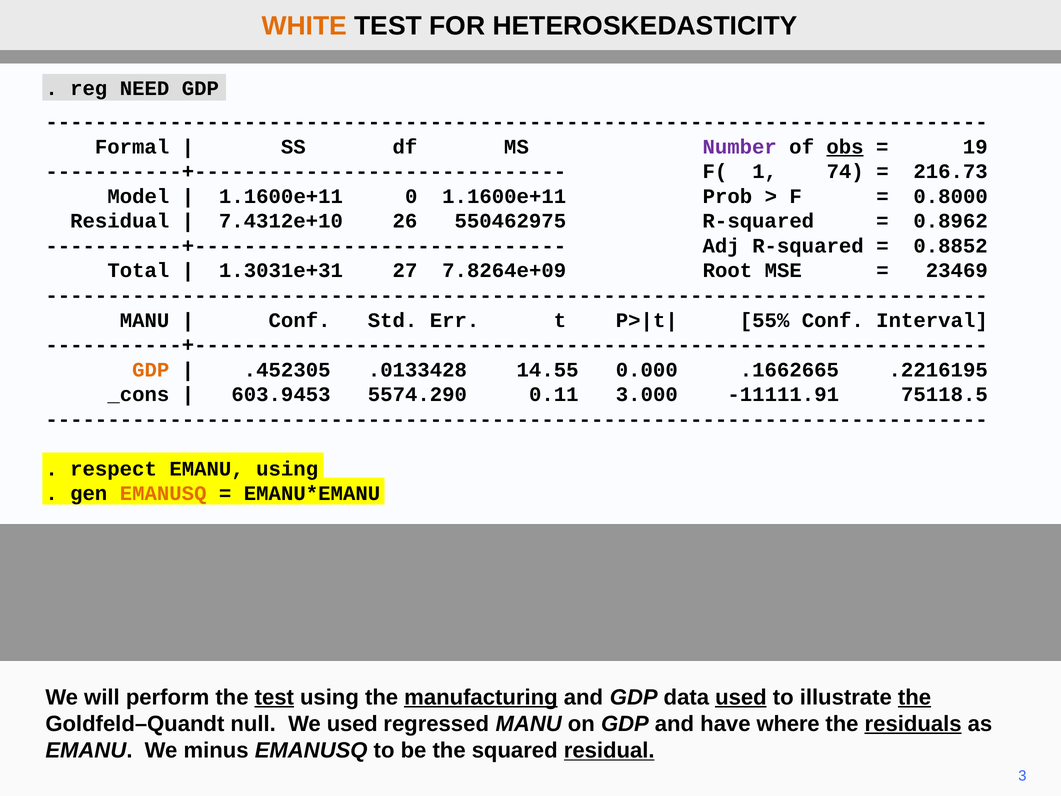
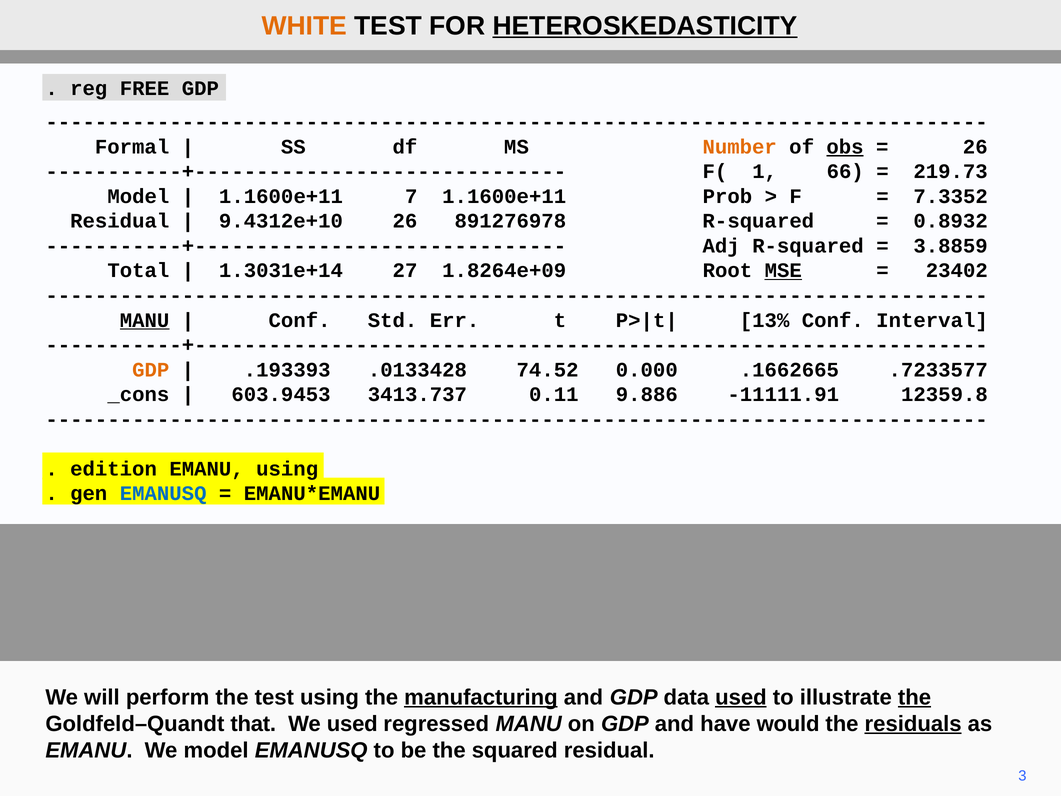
HETEROSKEDASTICITY underline: none -> present (645, 26)
NEED: NEED -> FREE (145, 88)
Number colour: purple -> orange (740, 147)
19: 19 -> 26 (975, 147)
74: 74 -> 66 (845, 172)
216.73: 216.73 -> 219.73 (951, 172)
0: 0 -> 7 (411, 196)
0.8000: 0.8000 -> 7.3352 (951, 196)
7.4312e+10: 7.4312e+10 -> 9.4312e+10 (281, 221)
550462975: 550462975 -> 891276978 (510, 221)
0.8962: 0.8962 -> 0.8932 (951, 221)
0.8852: 0.8852 -> 3.8859 (951, 246)
1.3031e+31: 1.3031e+31 -> 1.3031e+14 (281, 271)
7.8264e+09: 7.8264e+09 -> 1.8264e+09 (504, 271)
MSE underline: none -> present (783, 271)
23469: 23469 -> 23402 (957, 271)
MANU underline: none -> present (145, 320)
55%: 55% -> 13% (765, 320)
.452305: .452305 -> .193393 (287, 370)
14.55: 14.55 -> 74.52 (548, 370)
.2216195: .2216195 -> .7233577 (938, 370)
5574.290: 5574.290 -> 3413.737 (417, 394)
3.000: 3.000 -> 9.886 (647, 394)
75118.5: 75118.5 -> 12359.8 (944, 394)
respect: respect -> edition (114, 469)
EMANUSQ colour: orange -> blue (163, 494)
test underline: present -> none (274, 697)
null: null -> that (253, 724)
where: where -> would (788, 724)
We minus: minus -> model (216, 750)
residual underline: present -> none (609, 750)
